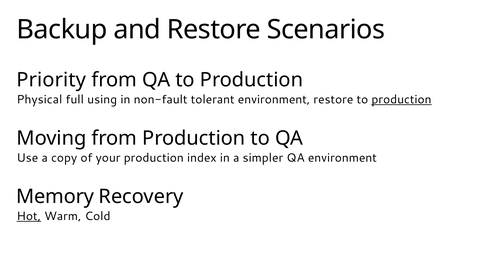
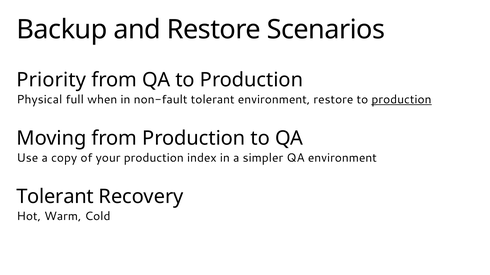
using: using -> when (102, 100)
Memory: Memory -> Tolerant (55, 197)
Hot underline: present -> none (29, 217)
